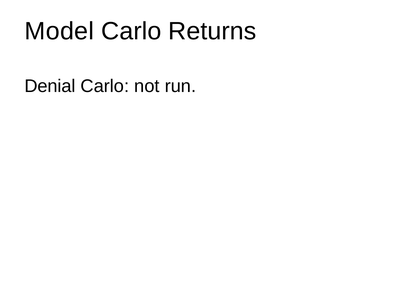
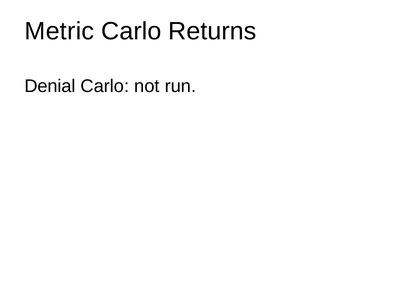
Model: Model -> Metric (59, 31)
